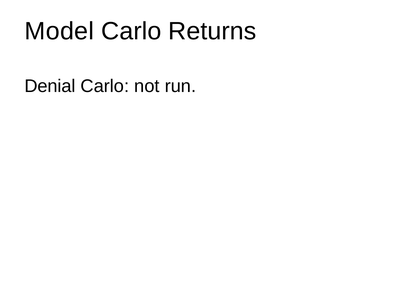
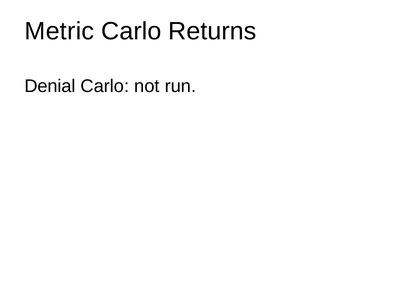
Model: Model -> Metric (59, 31)
